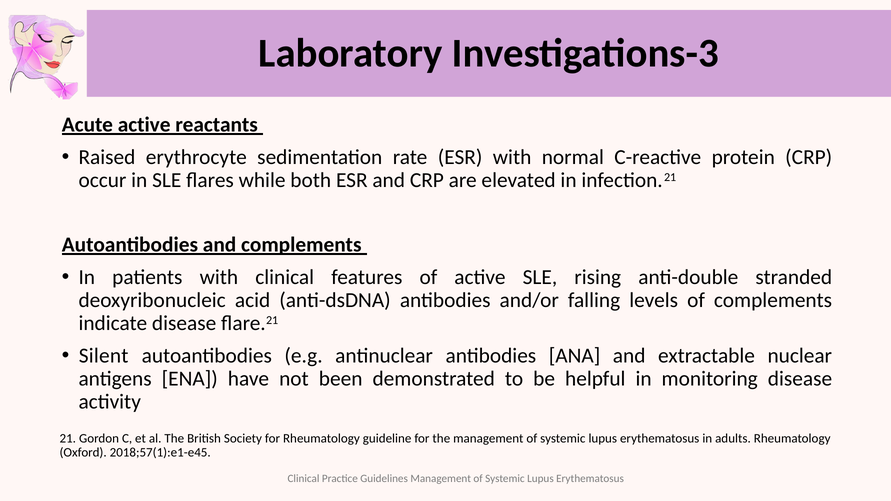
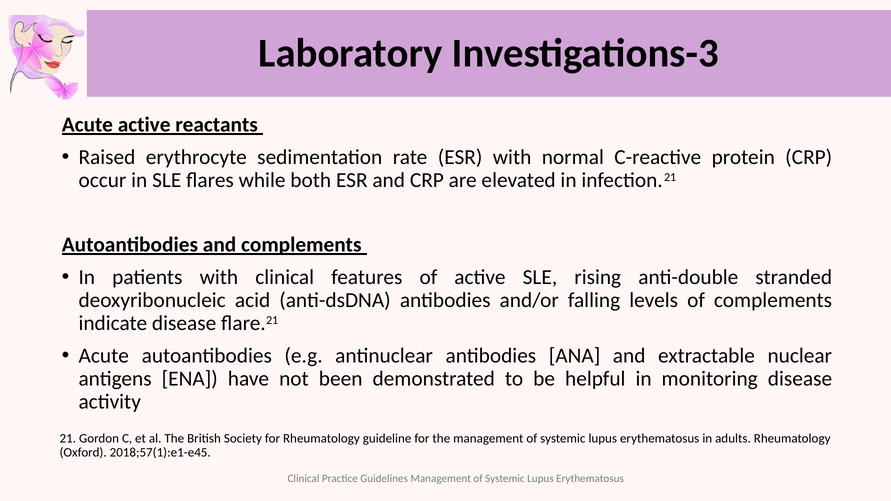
Silent: Silent -> Acute (104, 356)
